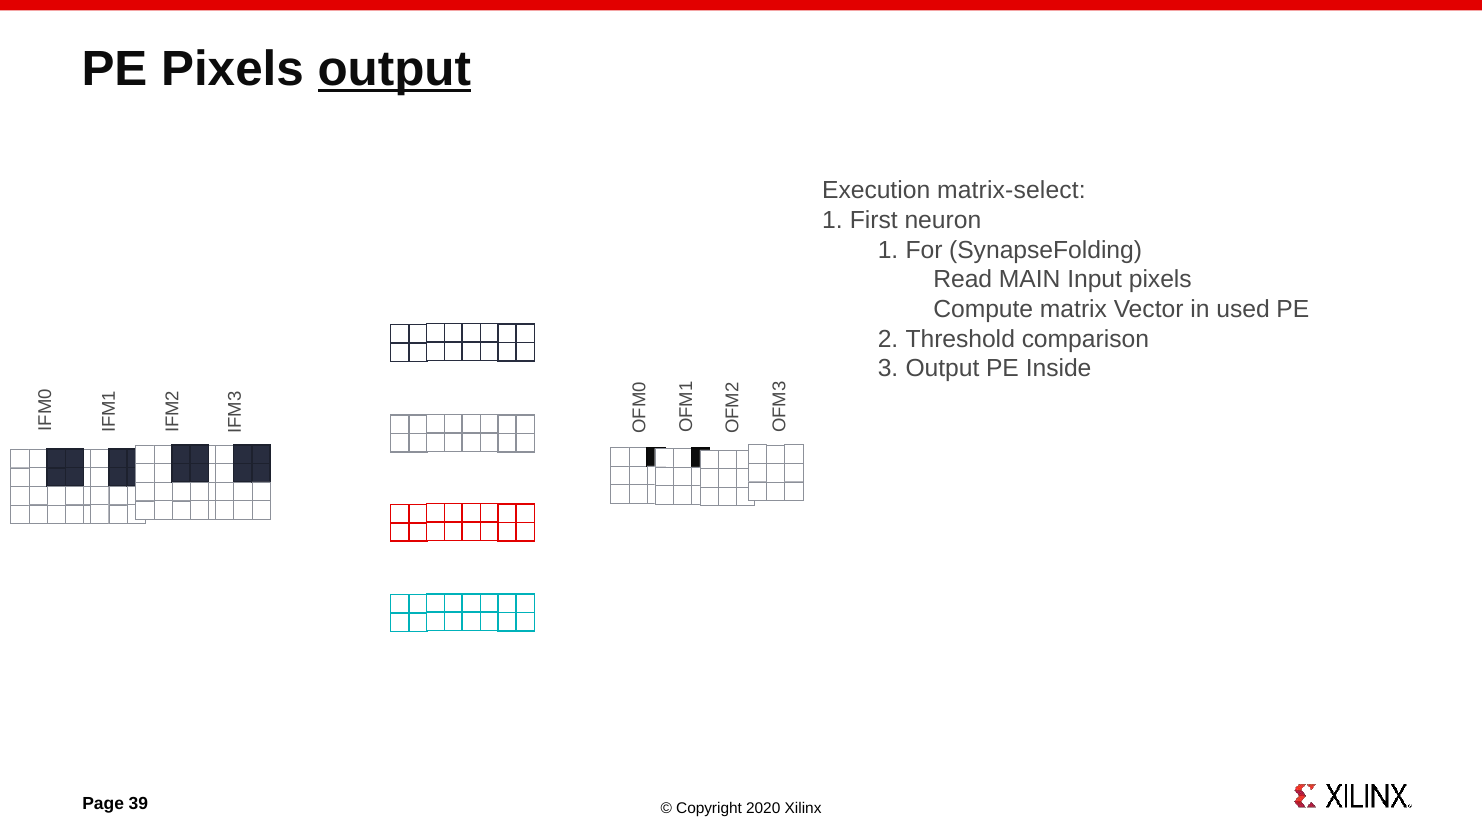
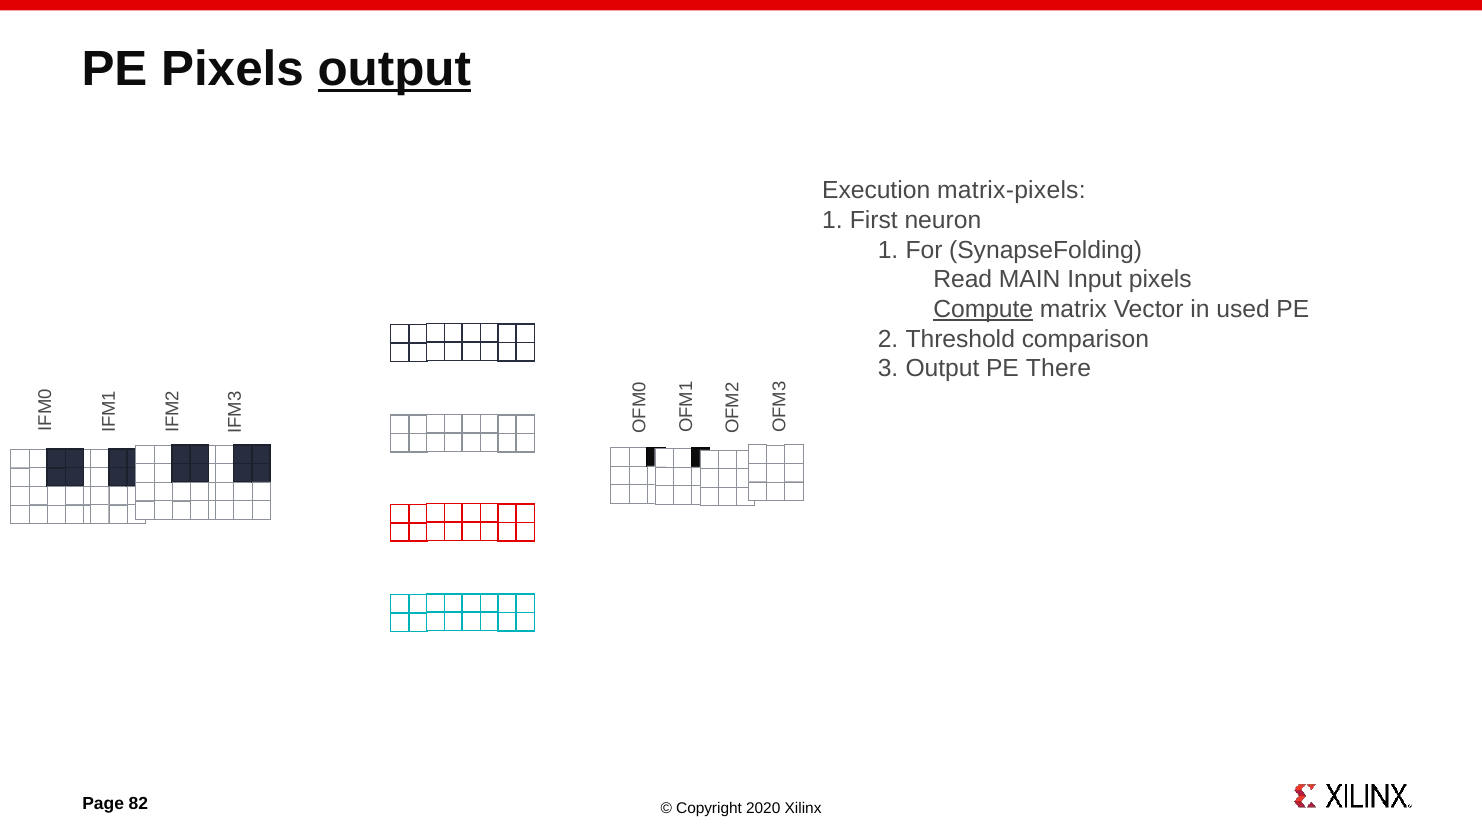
matrix-select: matrix-select -> matrix-pixels (1011, 191)
Compute underline: none -> present (983, 309)
Inside: Inside -> There (1058, 368)
39: 39 -> 82 (138, 803)
